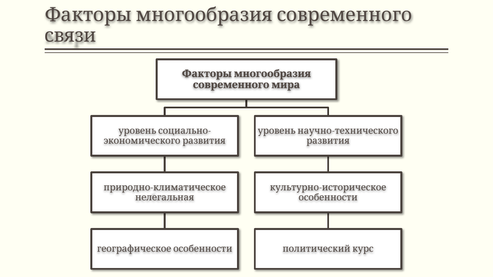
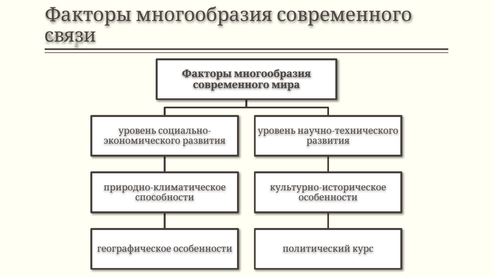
нелегальная: нелегальная -> способности (165, 198)
